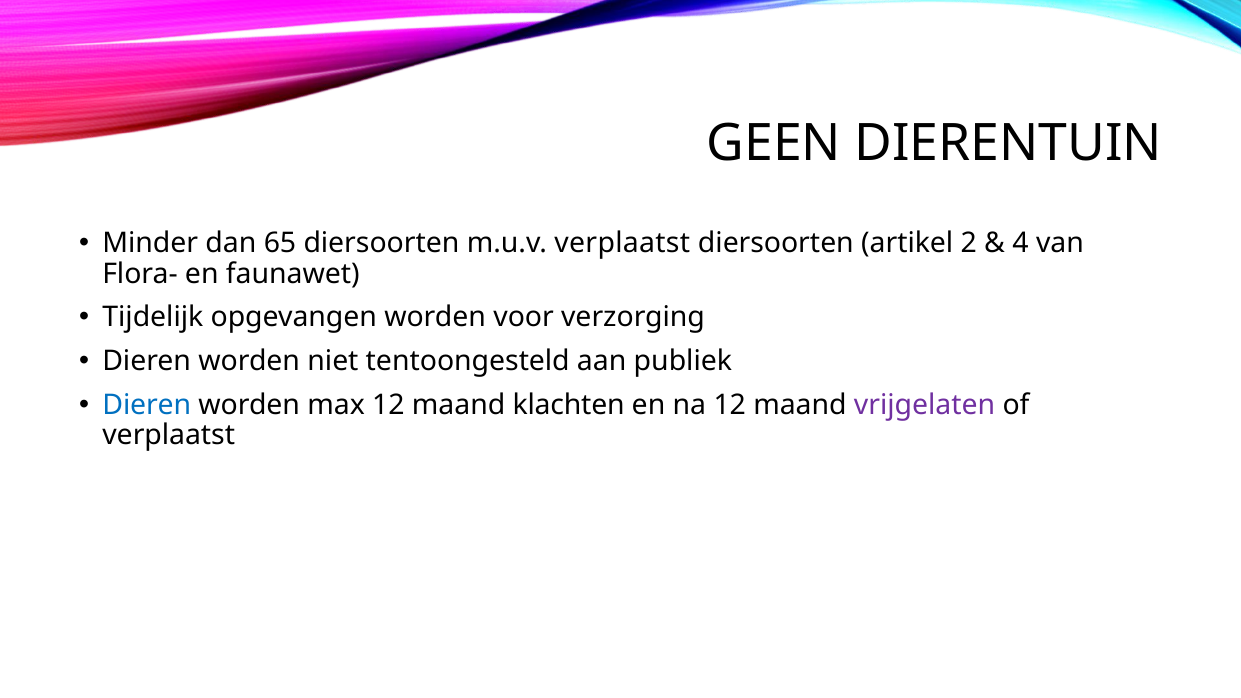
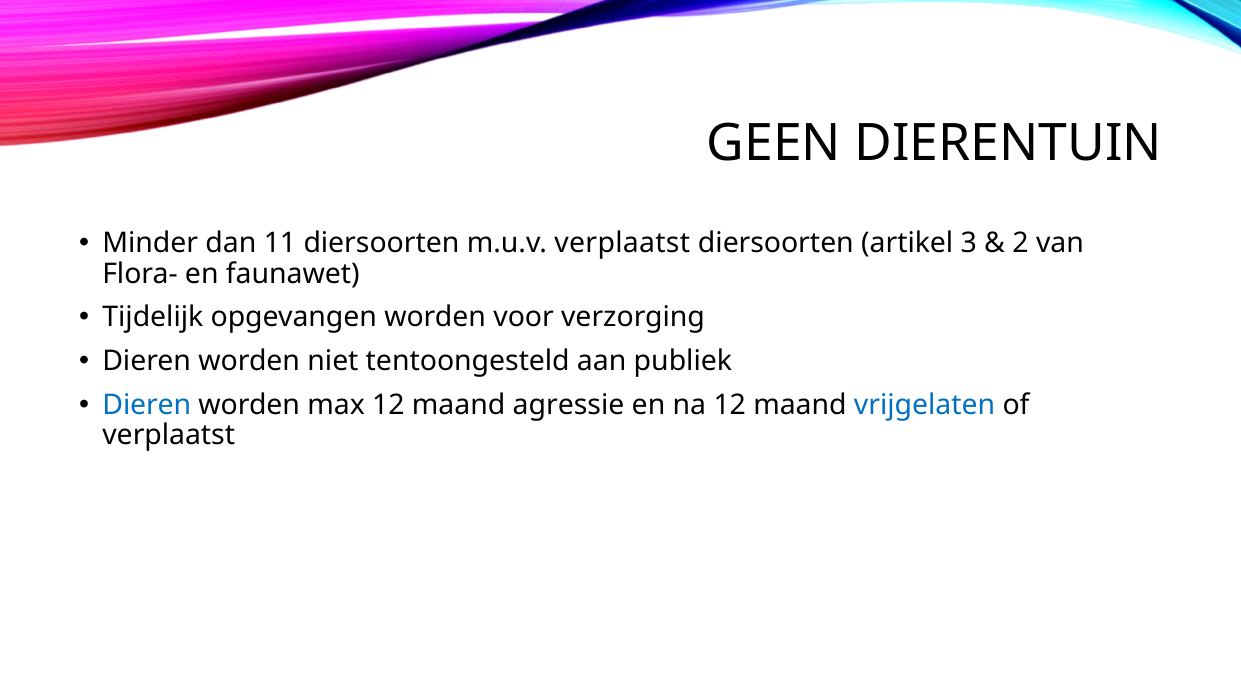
65: 65 -> 11 (280, 243)
2: 2 -> 3 (969, 243)
4: 4 -> 2 (1021, 243)
klachten: klachten -> agressie (569, 405)
vrijgelaten colour: purple -> blue (925, 405)
